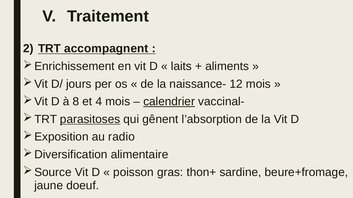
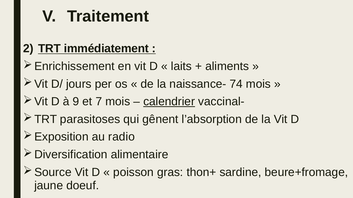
accompagnent: accompagnent -> immédiatement (106, 49)
12: 12 -> 74 (236, 84)
8: 8 -> 9 (76, 102)
4: 4 -> 7 (99, 102)
parasitoses underline: present -> none (90, 120)
